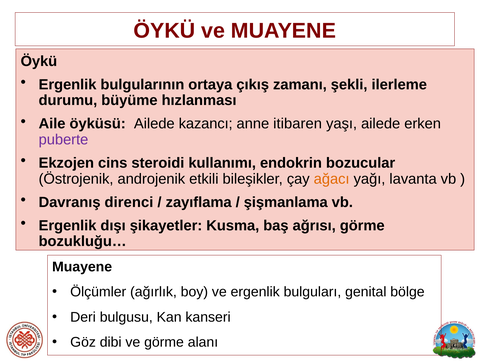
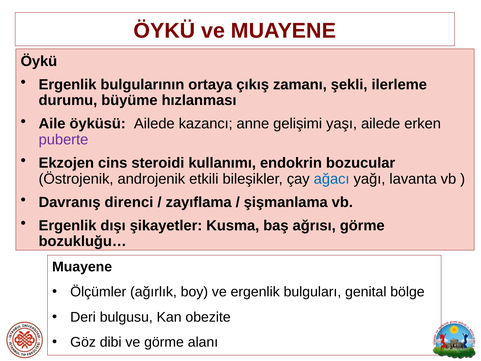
itibaren: itibaren -> gelişimi (298, 124)
ağacı colour: orange -> blue (332, 179)
kanseri: kanseri -> obezite (208, 317)
